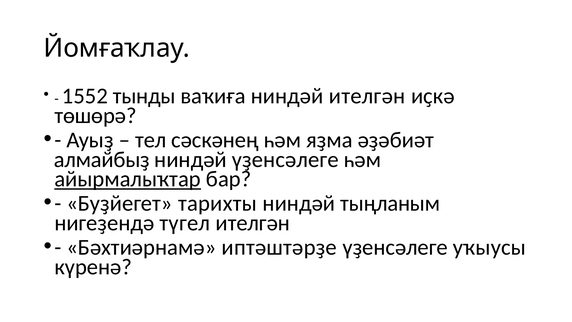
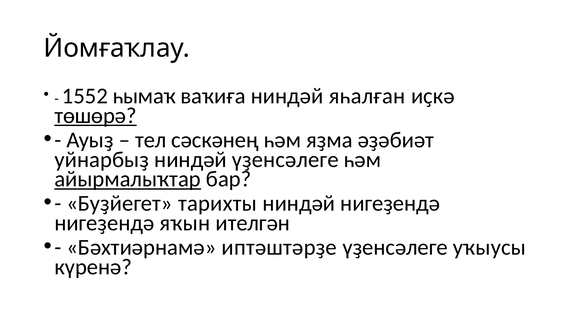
тынды: тынды -> һымаҡ (144, 96)
ниндәй ителгән: ителгән -> яһалған (367, 96)
төшөрә underline: none -> present (96, 116)
алмайбыҙ: алмайбыҙ -> уйнарбыҙ (102, 159)
ниндәй тыңланым: тыңланым -> нигеҙендә (390, 203)
түгел: түгел -> яҡын (185, 223)
